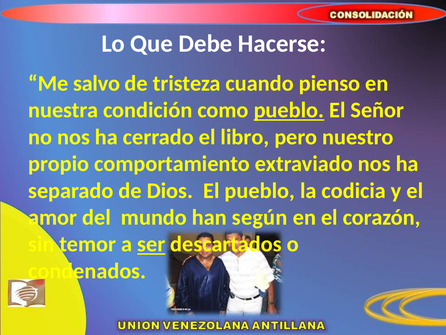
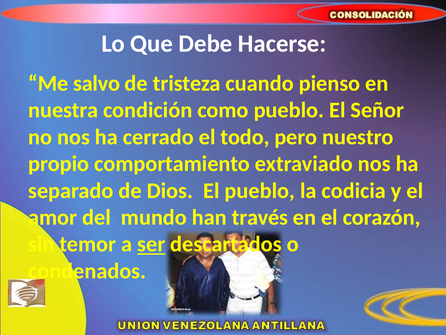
pueblo underline: present -> none (289, 110)
libro: libro -> todo (245, 137)
según: según -> través (260, 217)
